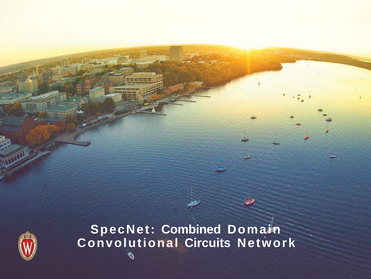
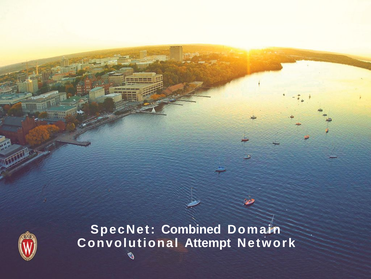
Circuits: Circuits -> Attempt (208, 242)
